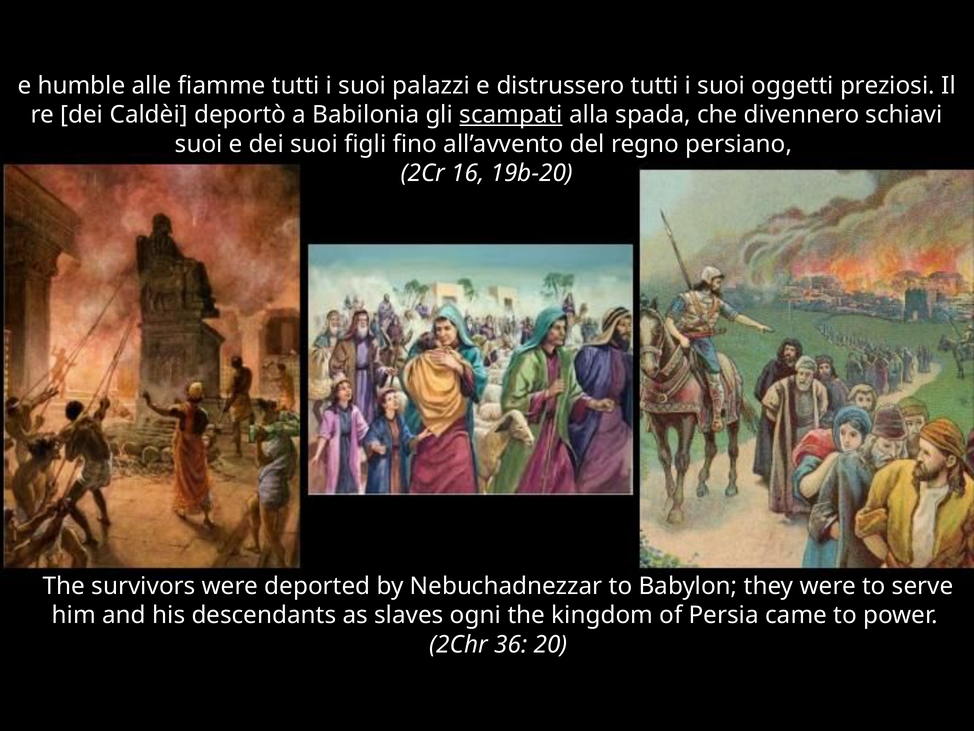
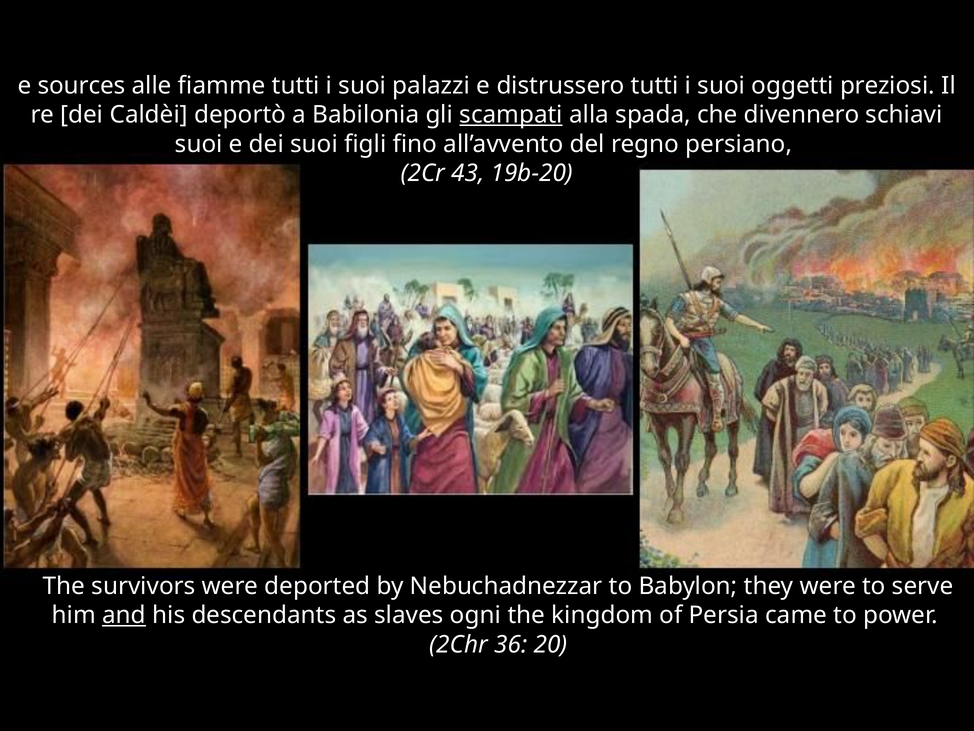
humble: humble -> sources (81, 86)
16: 16 -> 43 (468, 173)
and underline: none -> present (124, 615)
